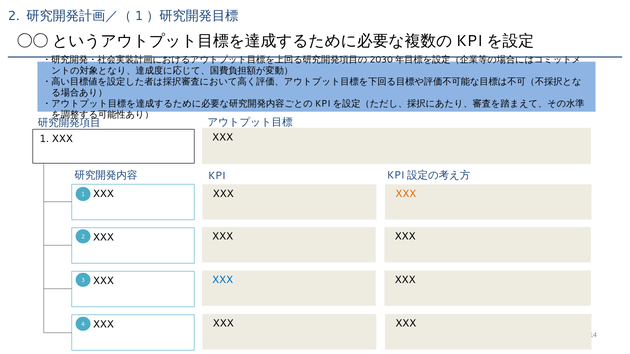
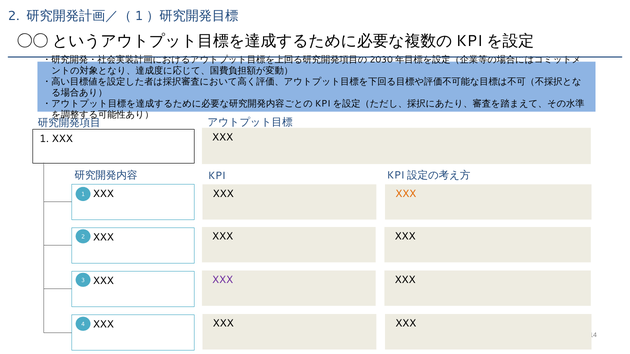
XXX colour: blue -> purple (223, 280)
